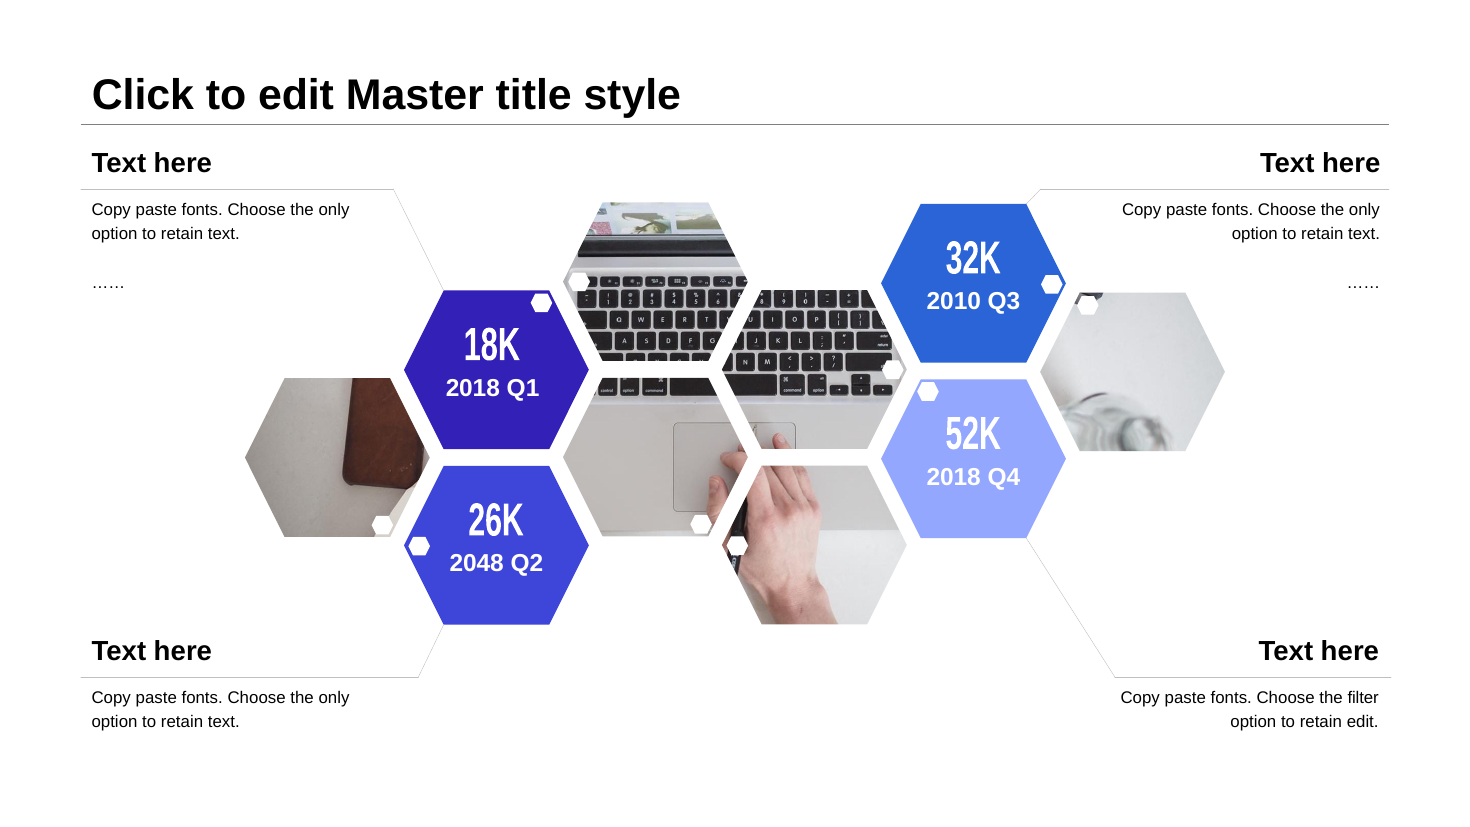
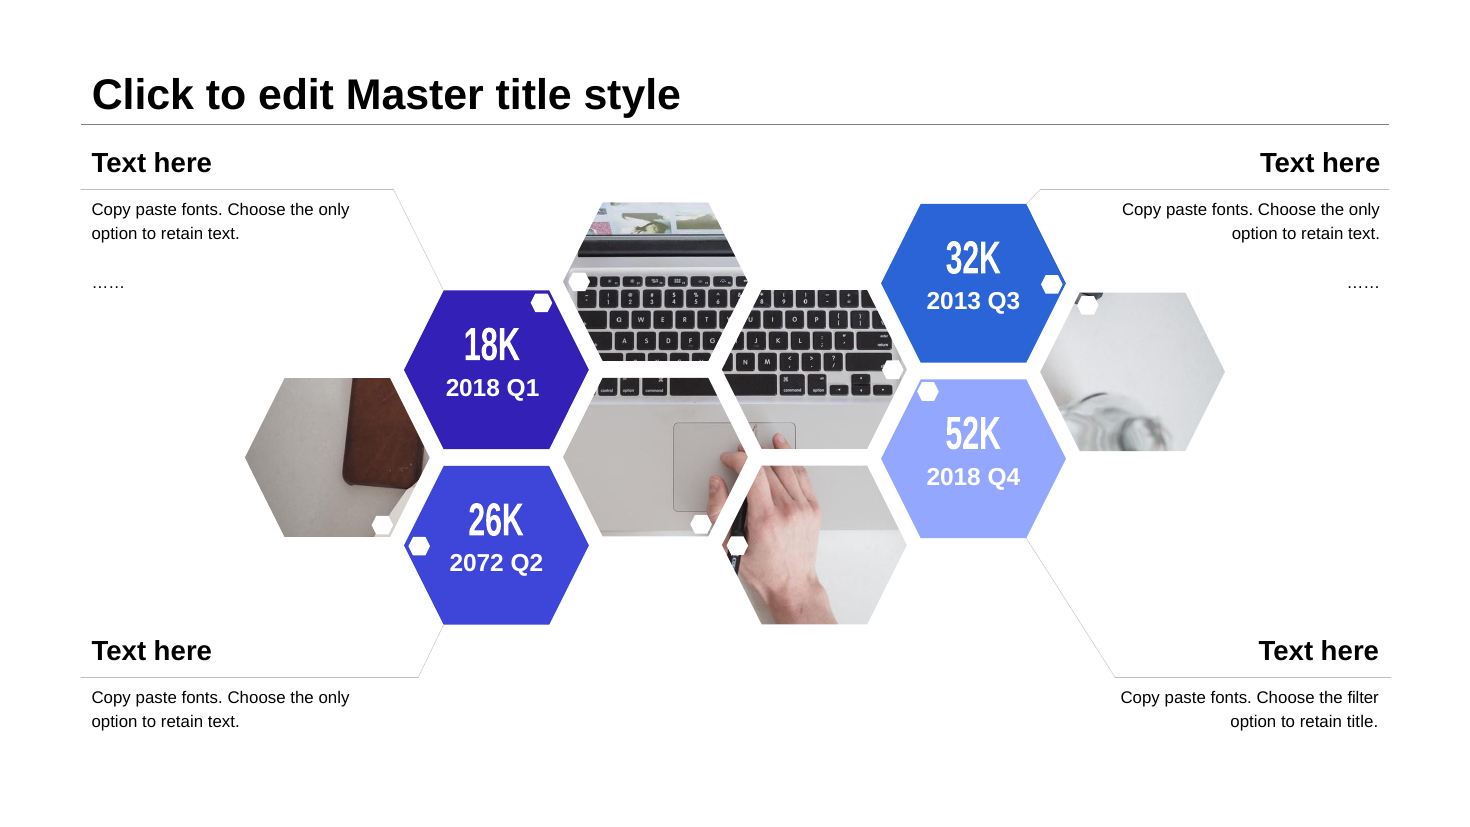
2010: 2010 -> 2013 (954, 302)
2048: 2048 -> 2072 (477, 564)
retain edit: edit -> title (1363, 722)
